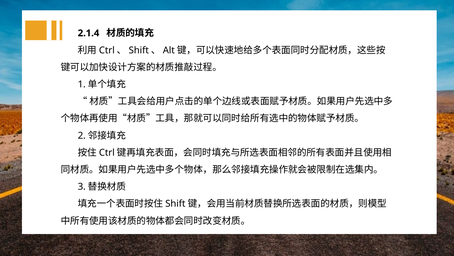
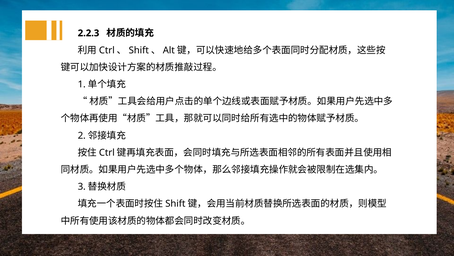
2.1.4: 2.1.4 -> 2.2.3 (89, 33)
